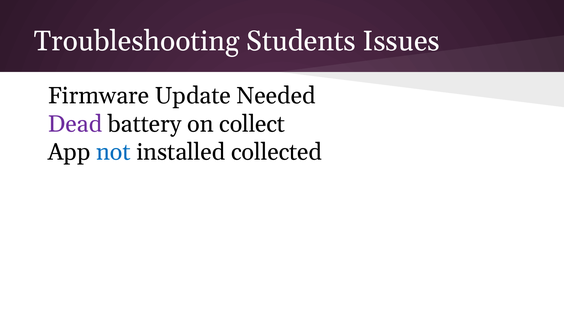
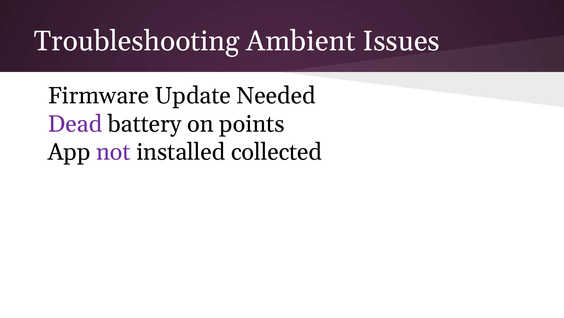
Students: Students -> Ambient (301, 41)
collect: collect -> points (252, 124)
not colour: blue -> purple (113, 152)
